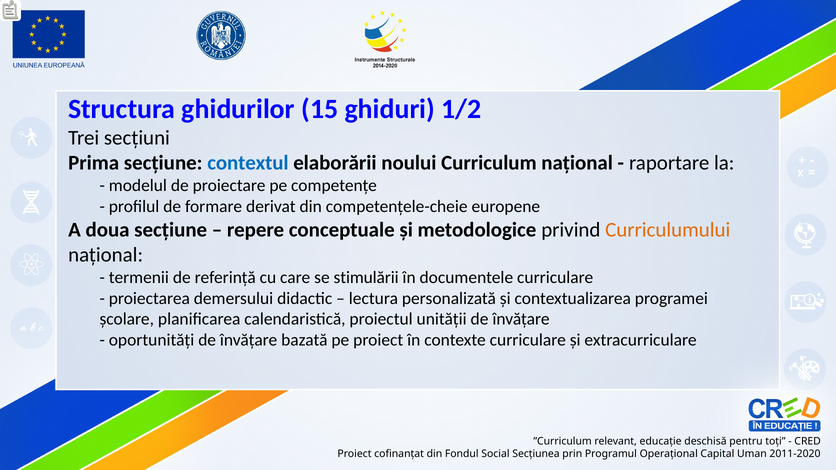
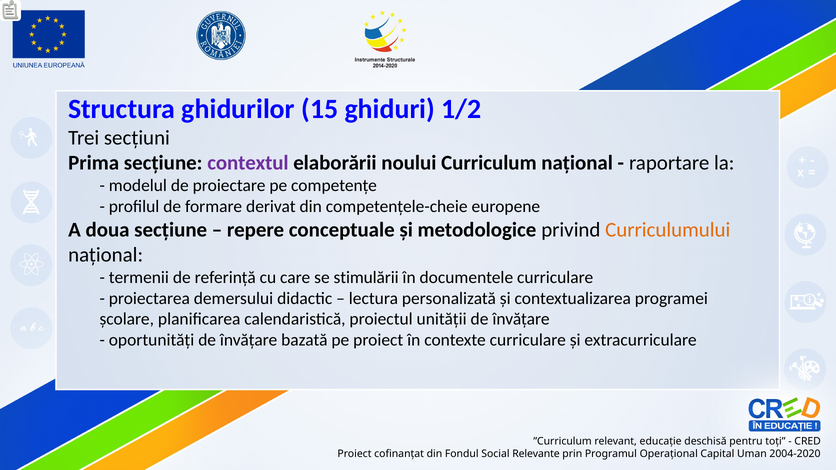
contextul colour: blue -> purple (248, 163)
Secțiunea: Secțiunea -> Relevante (536, 454)
2011-2020: 2011-2020 -> 2004-2020 (795, 454)
